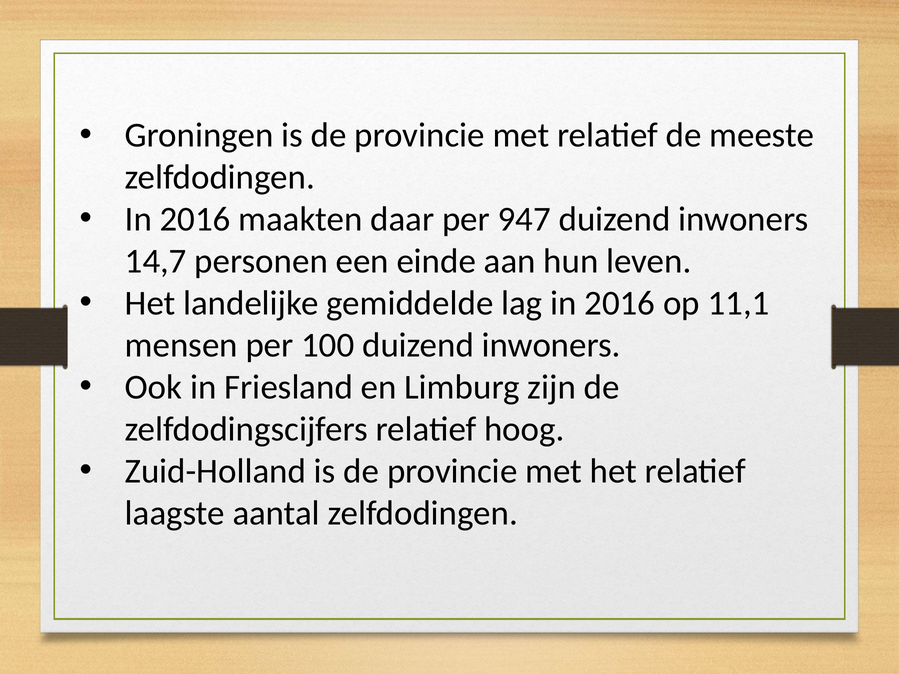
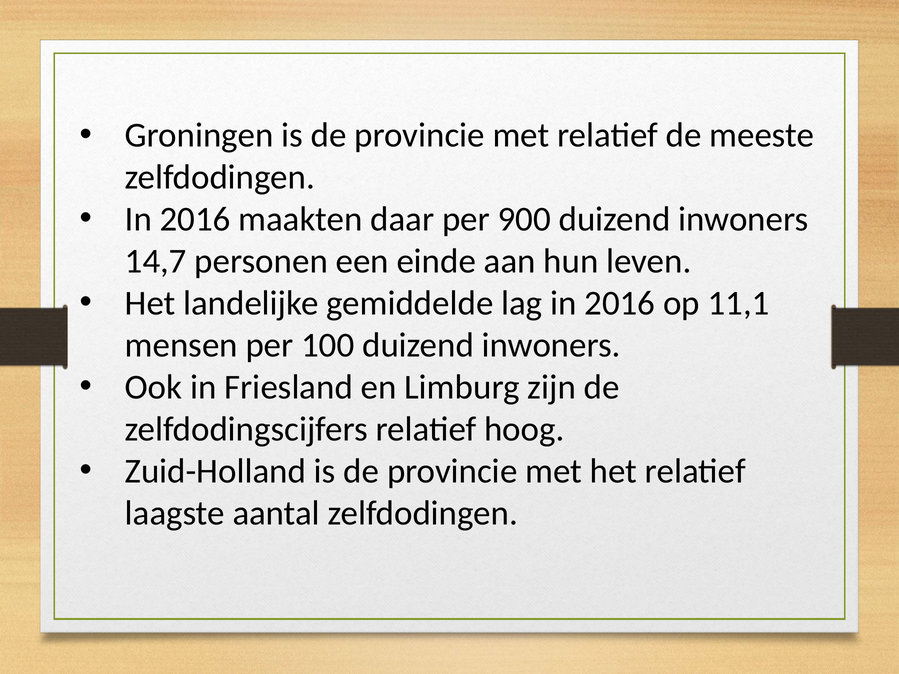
947: 947 -> 900 (524, 219)
